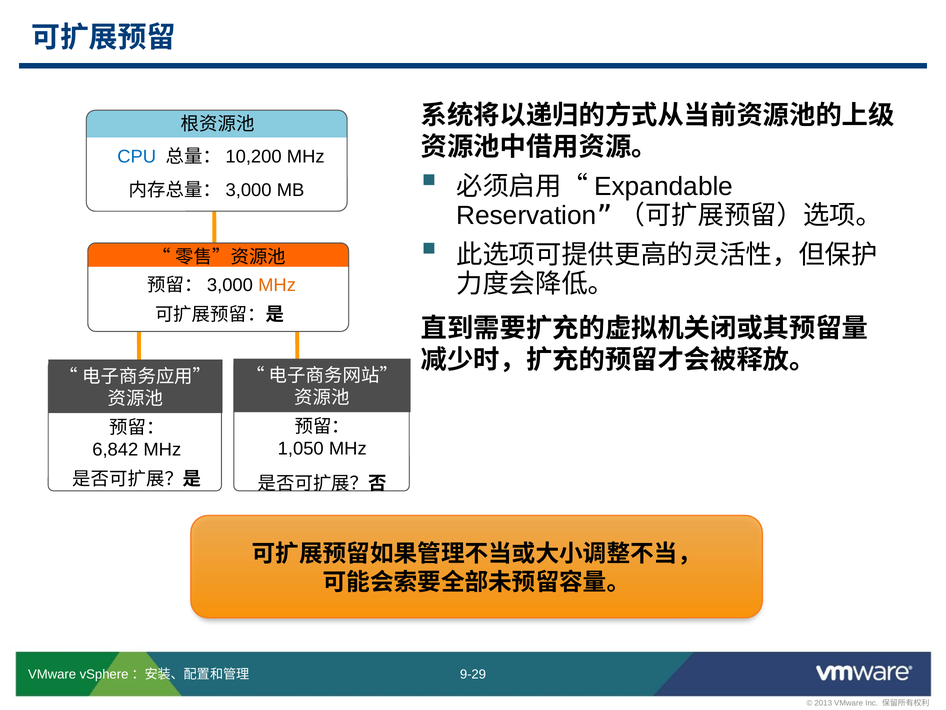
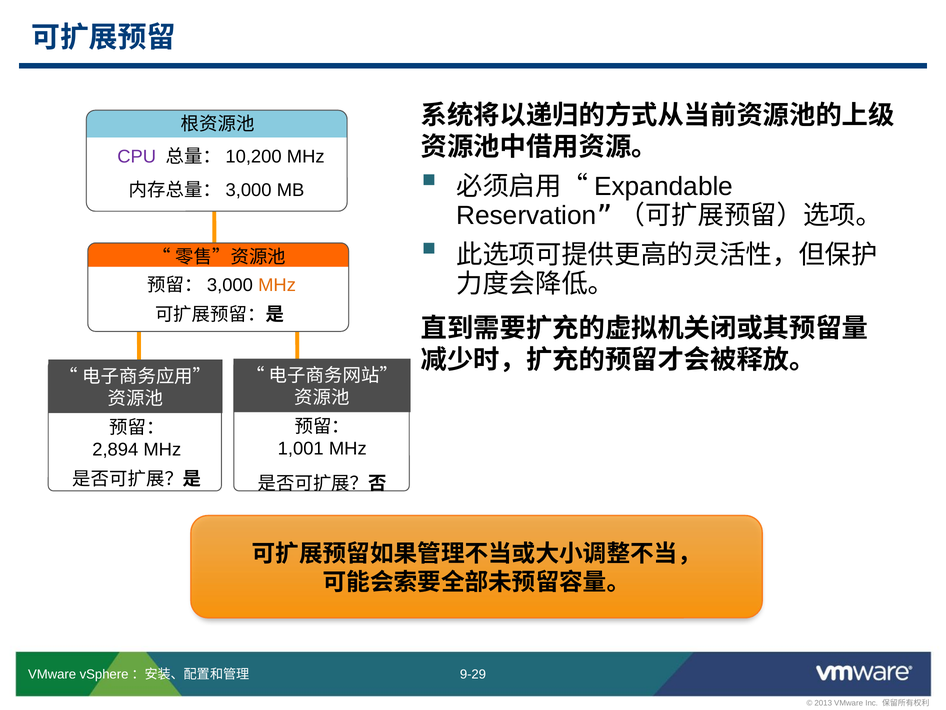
CPU colour: blue -> purple (137, 157)
1,050: 1,050 -> 1,001 (301, 448)
6,842: 6,842 -> 2,894 (115, 449)
